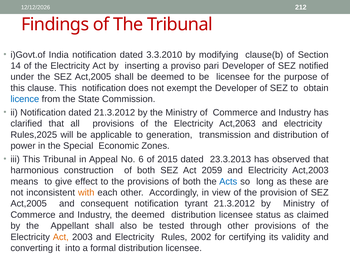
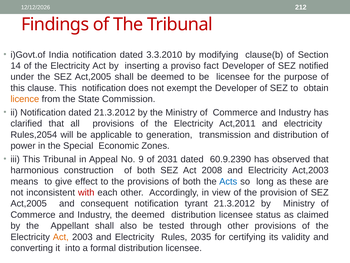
pari: pari -> fact (211, 66)
licence colour: blue -> orange (25, 99)
Act,2063: Act,2063 -> Act,2011 (237, 123)
Rules,2025: Rules,2025 -> Rules,2054 (34, 134)
6: 6 -> 9 (141, 159)
2015: 2015 -> 2031 (168, 159)
23.3.2013: 23.3.2013 -> 60.9.2390 (230, 159)
2059: 2059 -> 2008 (212, 170)
with colour: orange -> red (86, 192)
2002: 2002 -> 2035 (201, 237)
